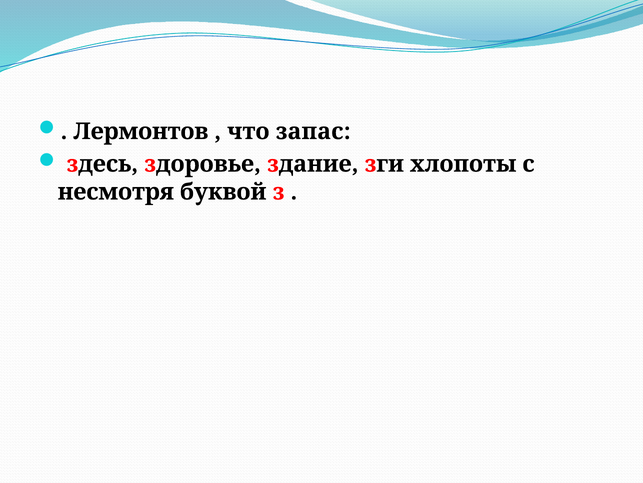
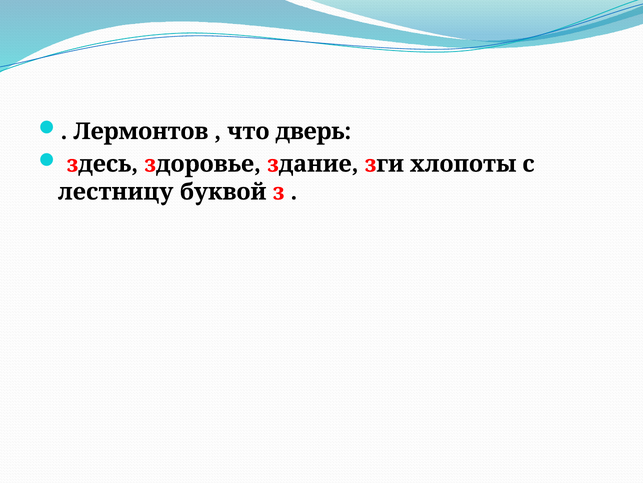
запас: запас -> дверь (313, 131)
несмотря: несмотря -> лестницу (116, 192)
